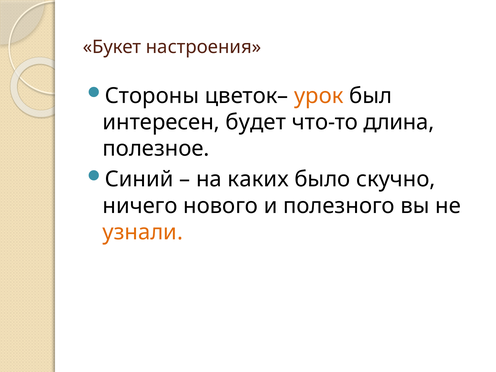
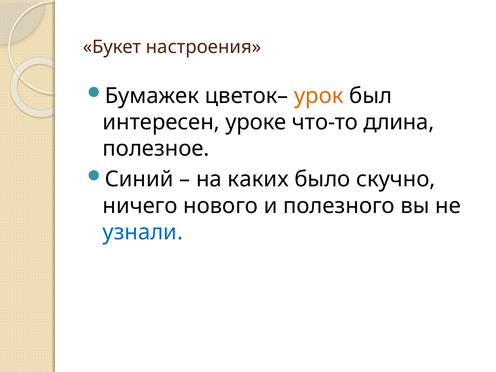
Стороны: Стороны -> Бумажек (152, 96)
будет: будет -> уроке (256, 122)
узнали colour: orange -> blue (143, 232)
